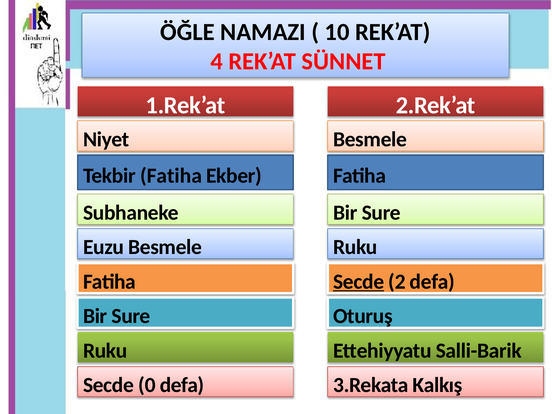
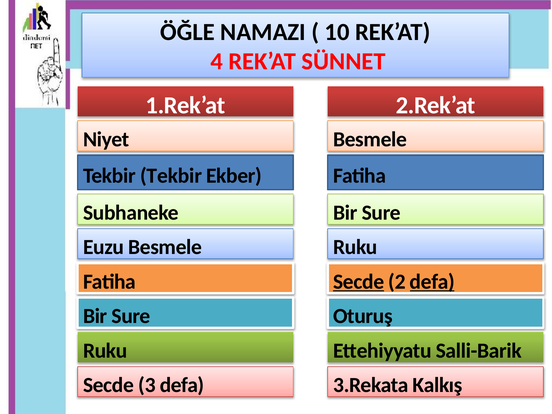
Tekbir Fatiha: Fatiha -> Tekbir (171, 176)
defa underline: none -> present (432, 282)
0: 0 -> 3 (147, 385)
